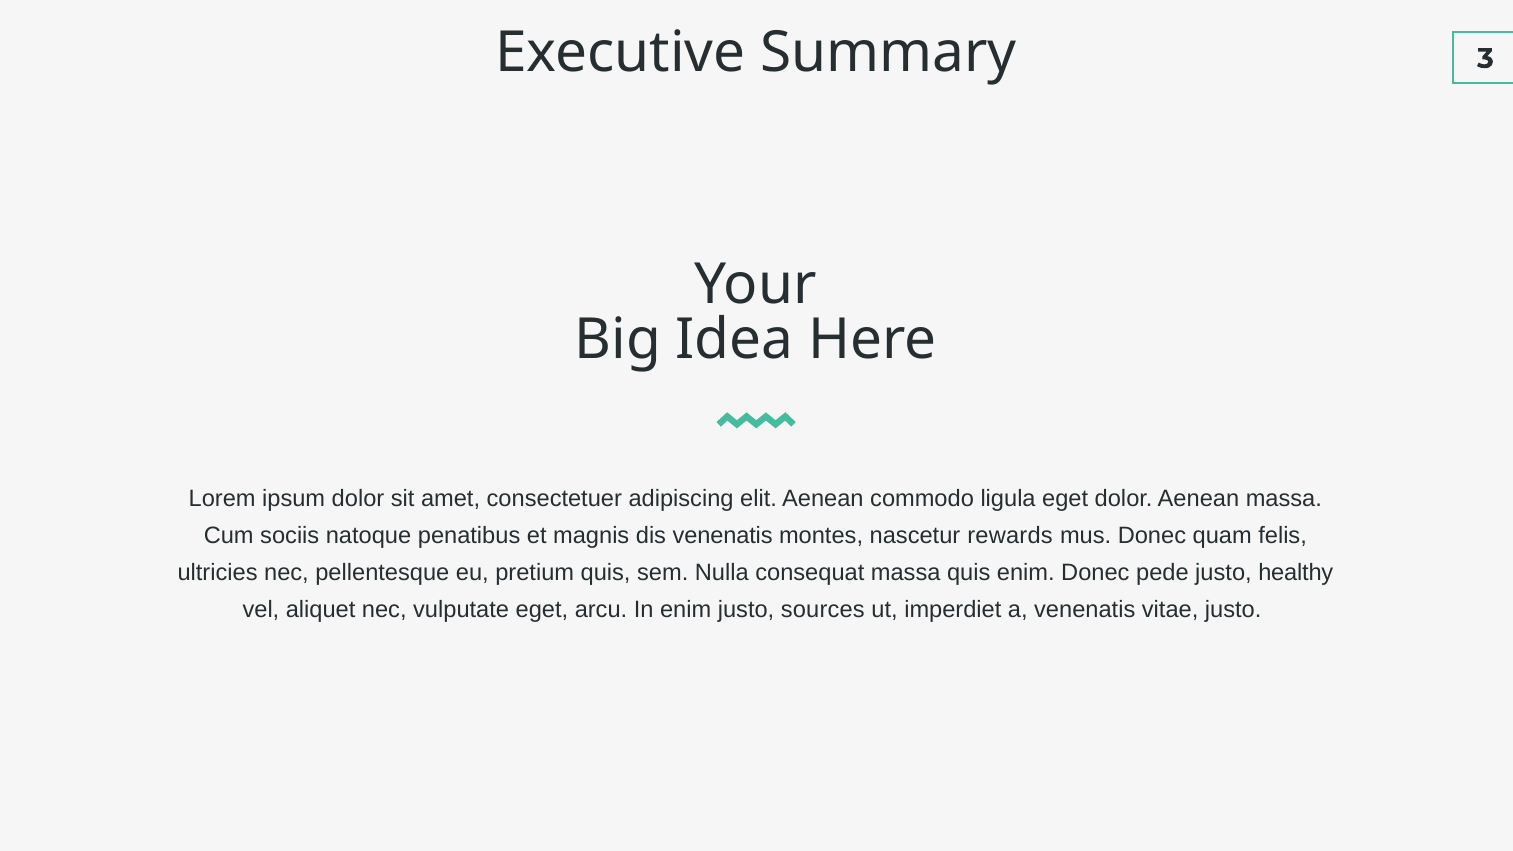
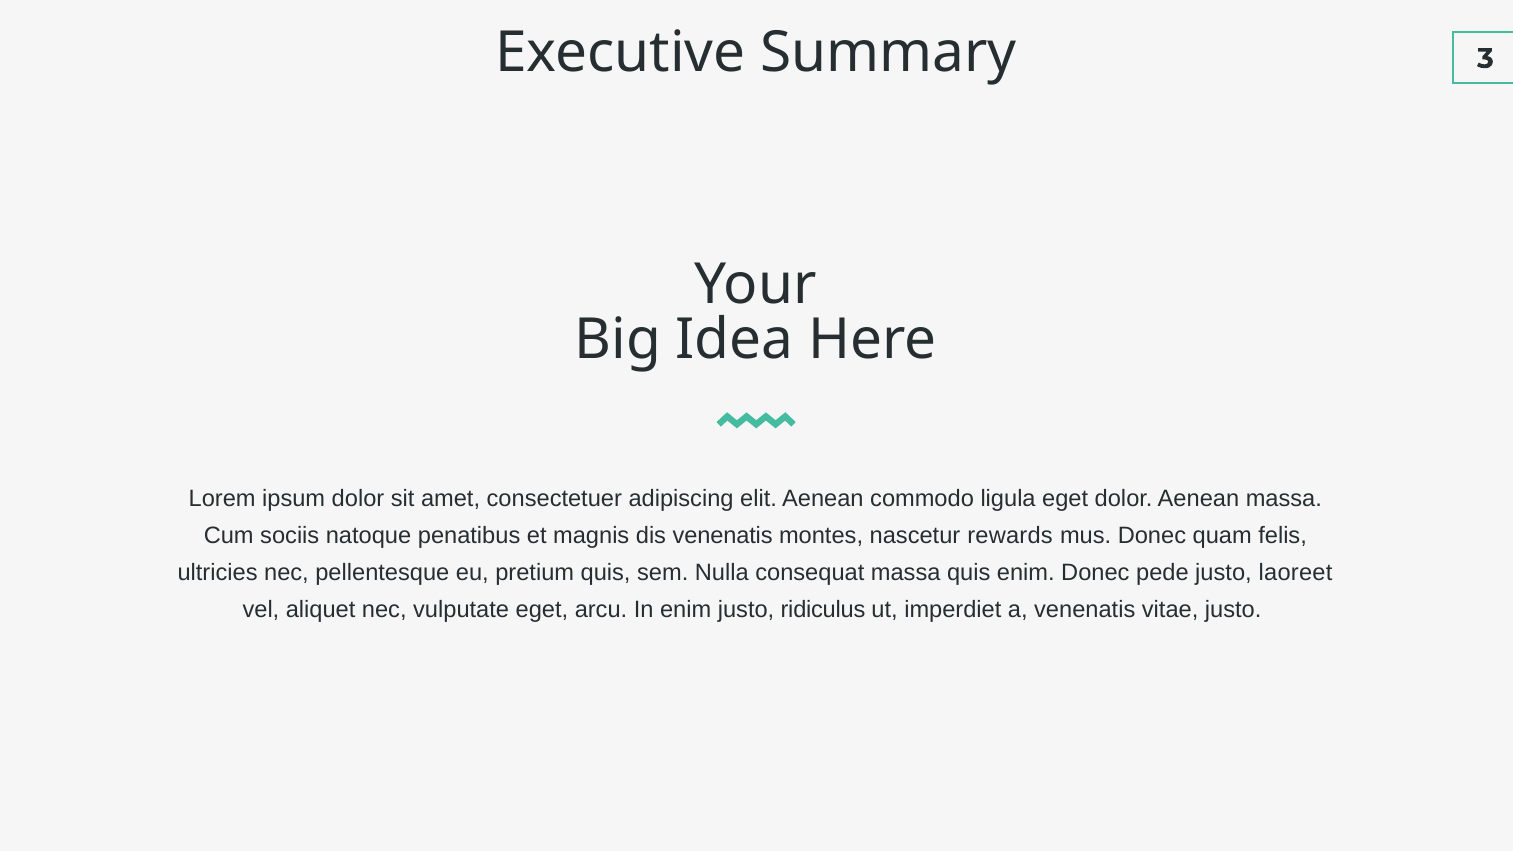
healthy: healthy -> laoreet (1296, 572)
sources: sources -> ridiculus (823, 609)
